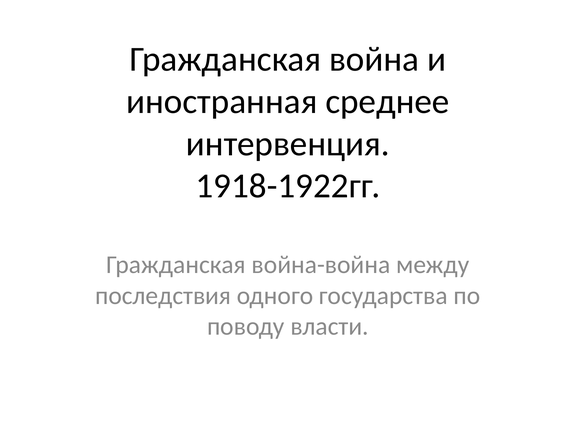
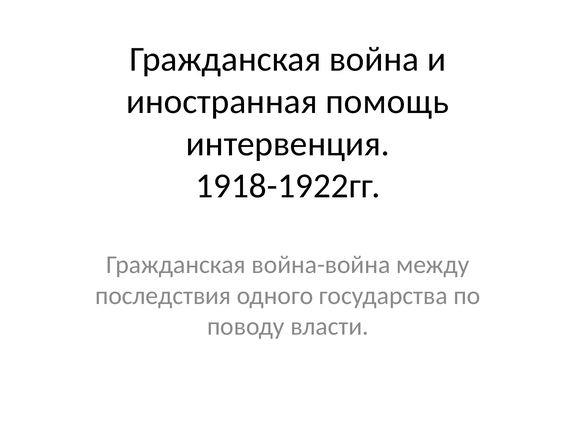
среднее: среднее -> помощь (387, 101)
